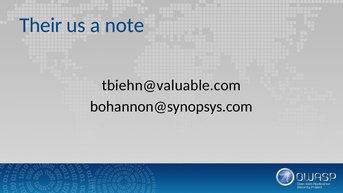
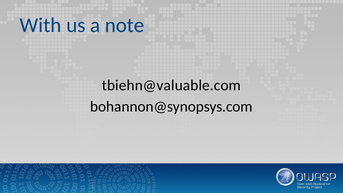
Their: Their -> With (41, 25)
